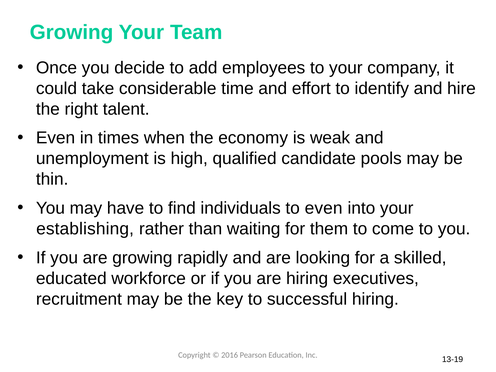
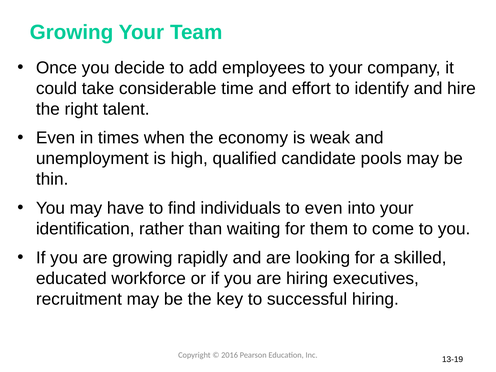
establishing: establishing -> identification (85, 229)
